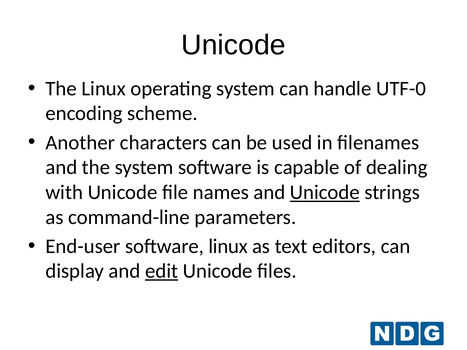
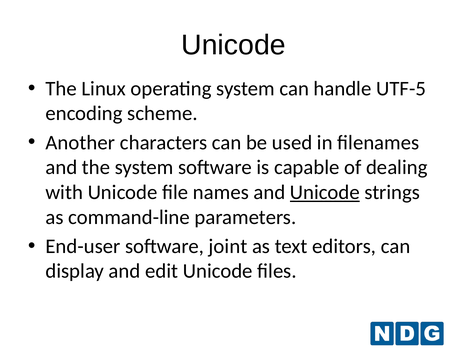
UTF-0: UTF-0 -> UTF-5 (401, 89)
software linux: linux -> joint (228, 246)
edit underline: present -> none (162, 271)
